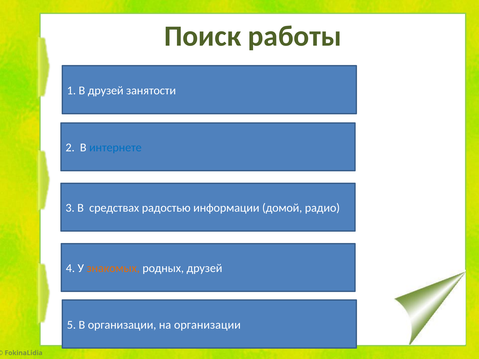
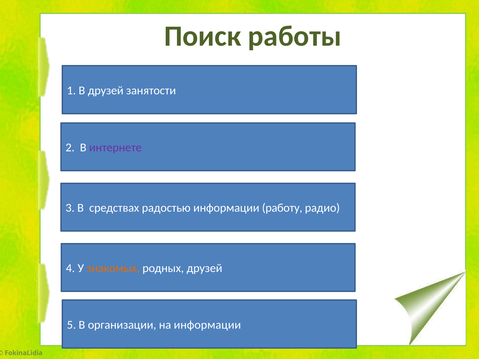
интернете colour: blue -> purple (115, 148)
домой: домой -> работу (282, 208)
на организации: организации -> информации (207, 325)
